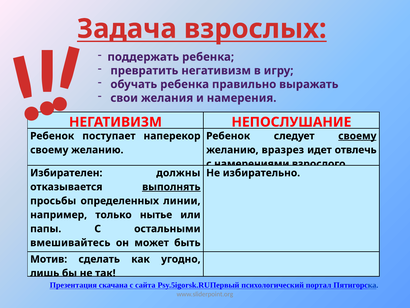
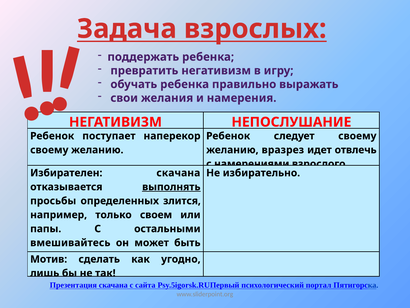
своему underline: present -> none (357, 136)
Избирателен должны: должны -> скачана (178, 173)
линии: линии -> злится (182, 201)
нытье: нытье -> своем (156, 214)
